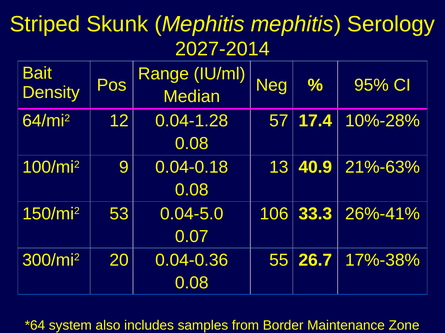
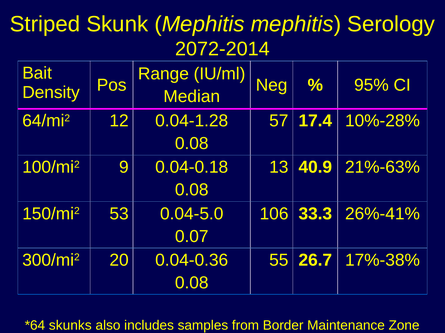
2027-2014: 2027-2014 -> 2072-2014 (222, 49)
system: system -> skunks (70, 326)
